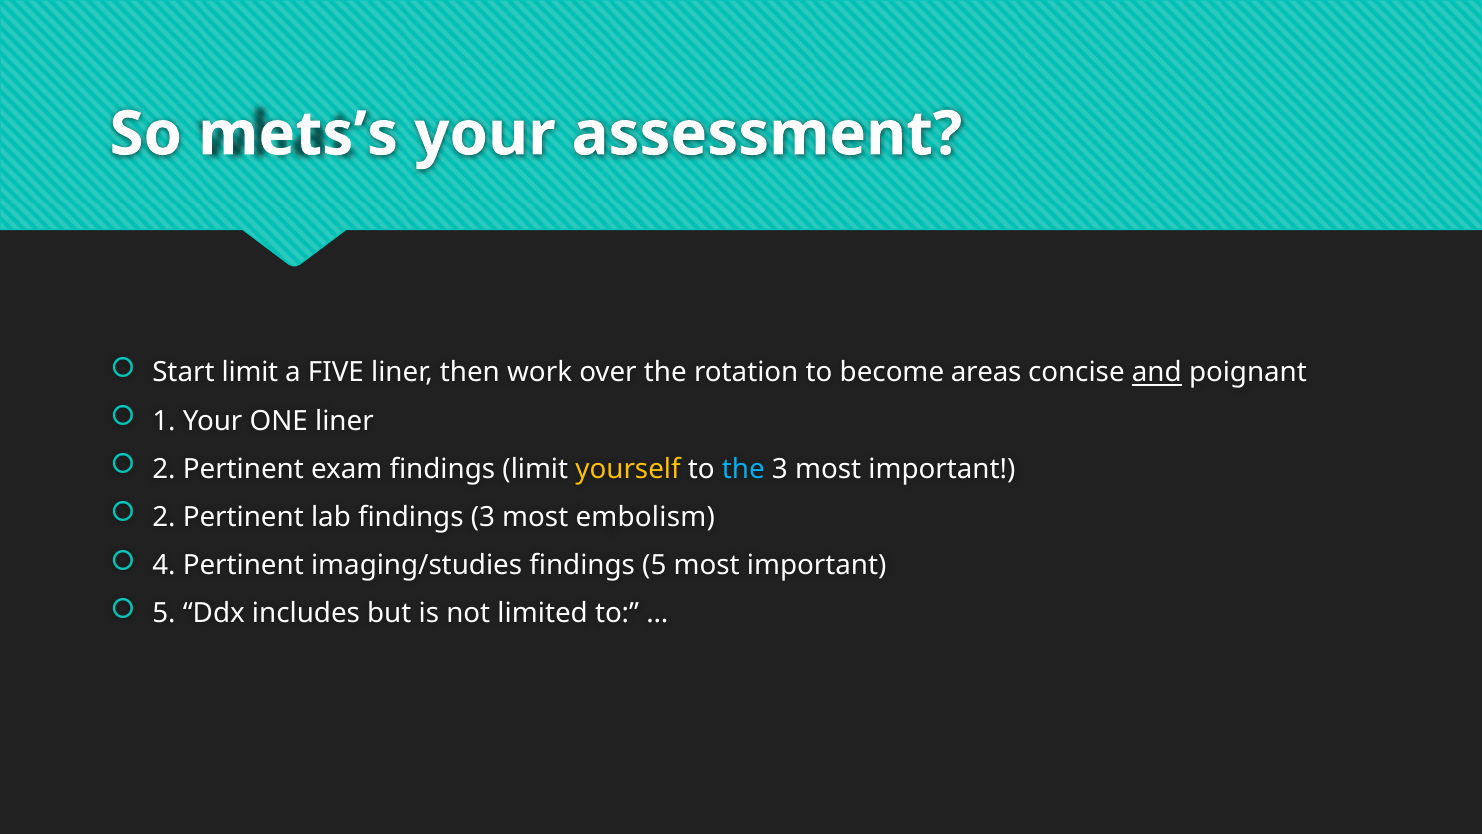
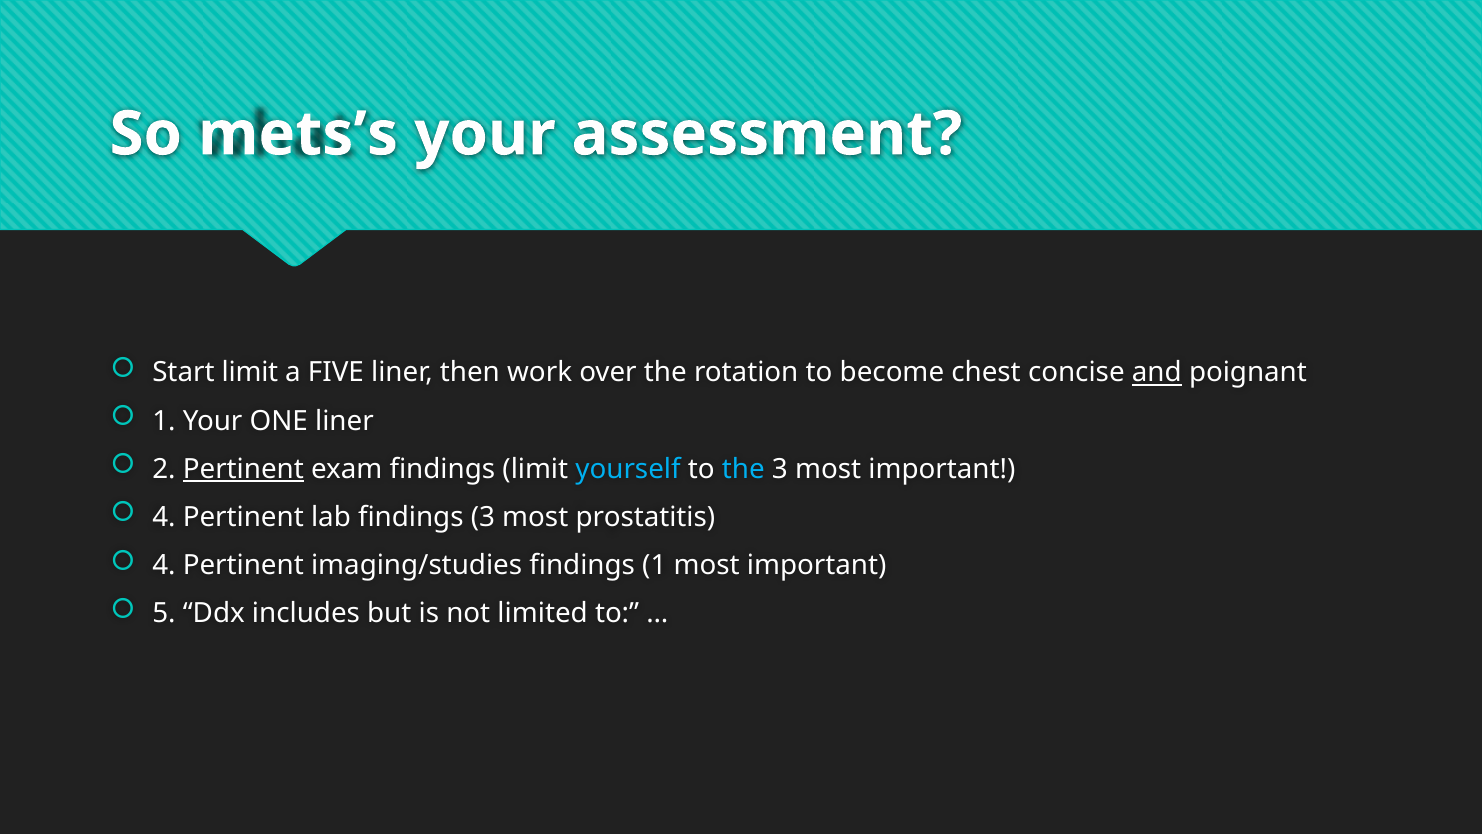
areas: areas -> chest (986, 373)
Pertinent underline: none -> present (243, 469)
yourself colour: yellow -> light blue (628, 469)
2: 2 -> 4 (164, 517)
embolism: embolism -> prostatitis (645, 517)
findings 5: 5 -> 1 (654, 565)
